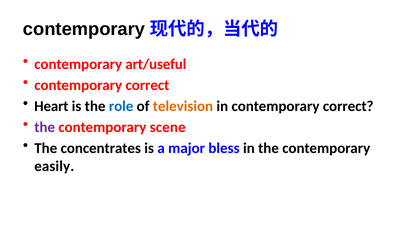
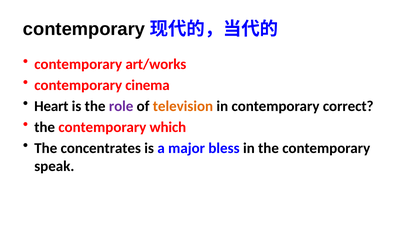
art/useful: art/useful -> art/works (156, 64)
correct: correct -> cinema (147, 85)
role colour: blue -> purple (121, 106)
the colour: purple -> black (45, 127)
scene: scene -> which (168, 127)
easily: easily -> speak (54, 166)
